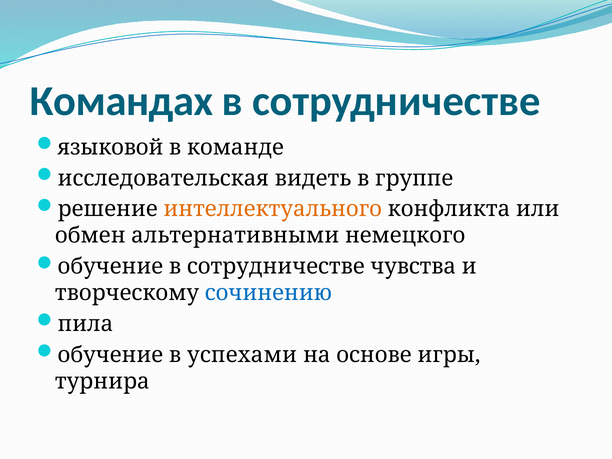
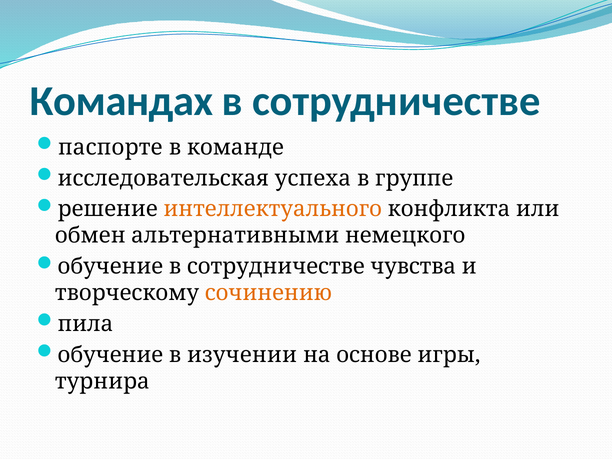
языковой: языковой -> паспорте (110, 147)
видеть: видеть -> успеха (313, 178)
сочинению colour: blue -> orange (268, 293)
успехами: успехами -> изучении (242, 355)
